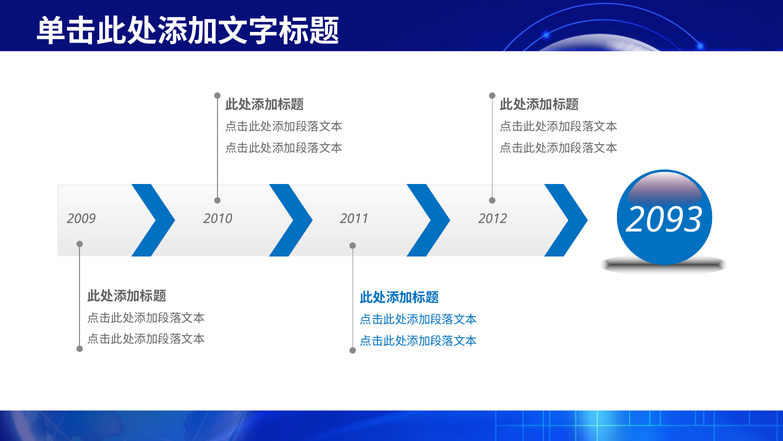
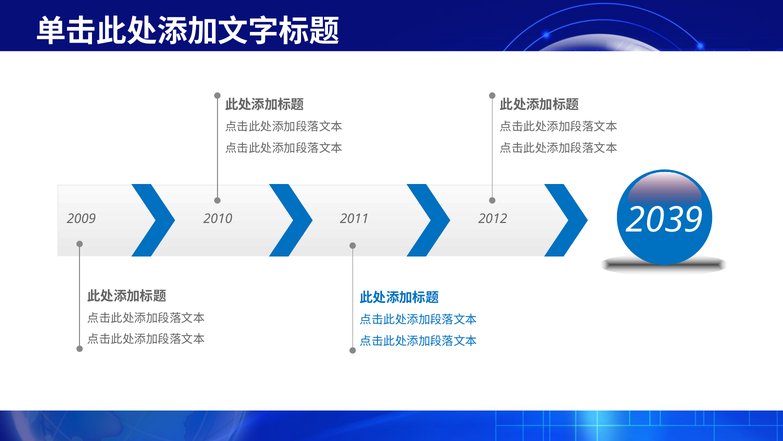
2093: 2093 -> 2039 (665, 220)
